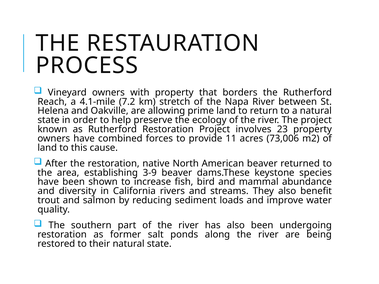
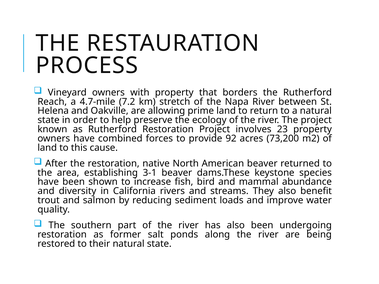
4.1-mile: 4.1-mile -> 4.7-mile (97, 102)
11: 11 -> 92 (231, 139)
73,006: 73,006 -> 73,200 (283, 139)
3-9: 3-9 -> 3-1 (150, 173)
